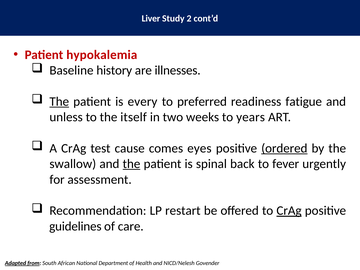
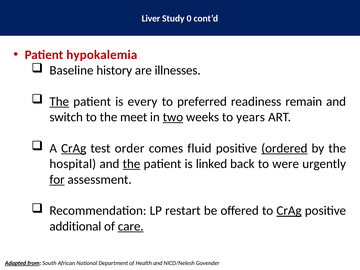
2: 2 -> 0 (189, 18)
fatigue: fatigue -> remain (304, 102)
unless: unless -> switch (66, 117)
itself: itself -> meet (134, 117)
two underline: none -> present (173, 117)
CrAg underline: none -> present (74, 148)
cause: cause -> order (130, 148)
eyes: eyes -> fluid (199, 148)
swallow: swallow -> hospital (73, 164)
spinal: spinal -> linked (211, 164)
fever: fever -> were (286, 164)
for underline: none -> present (57, 179)
guidelines: guidelines -> additional (75, 226)
care underline: none -> present (131, 226)
